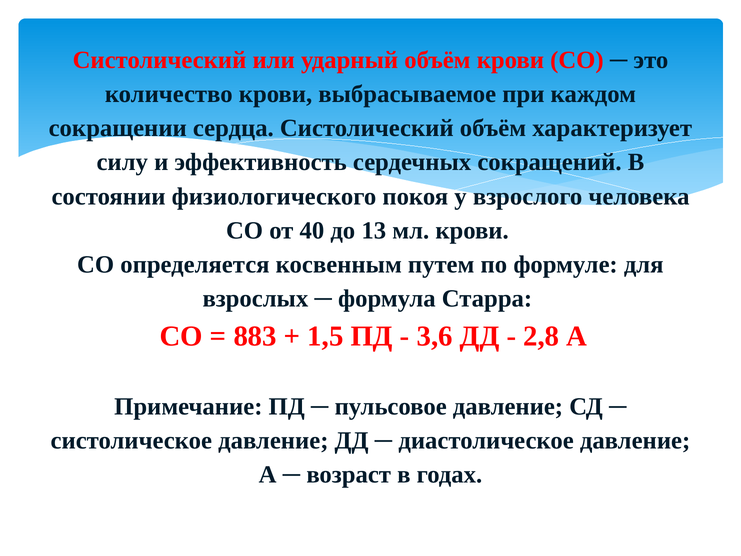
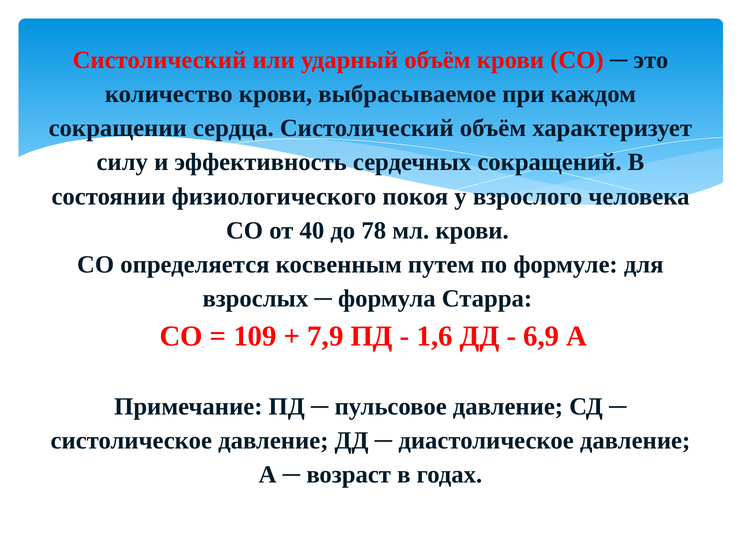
13: 13 -> 78 (374, 230)
883: 883 -> 109 (255, 336)
1,5: 1,5 -> 7,9 (325, 336)
3,6: 3,6 -> 1,6 (435, 336)
2,8: 2,8 -> 6,9 (541, 336)
